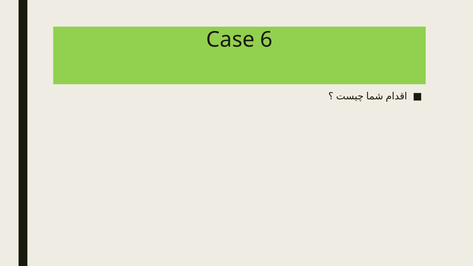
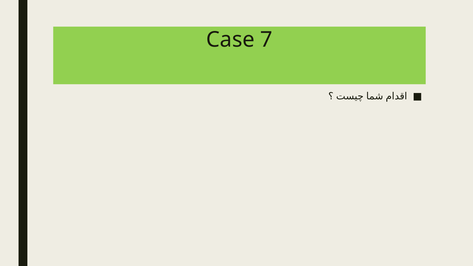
6: 6 -> 7 (266, 40)
